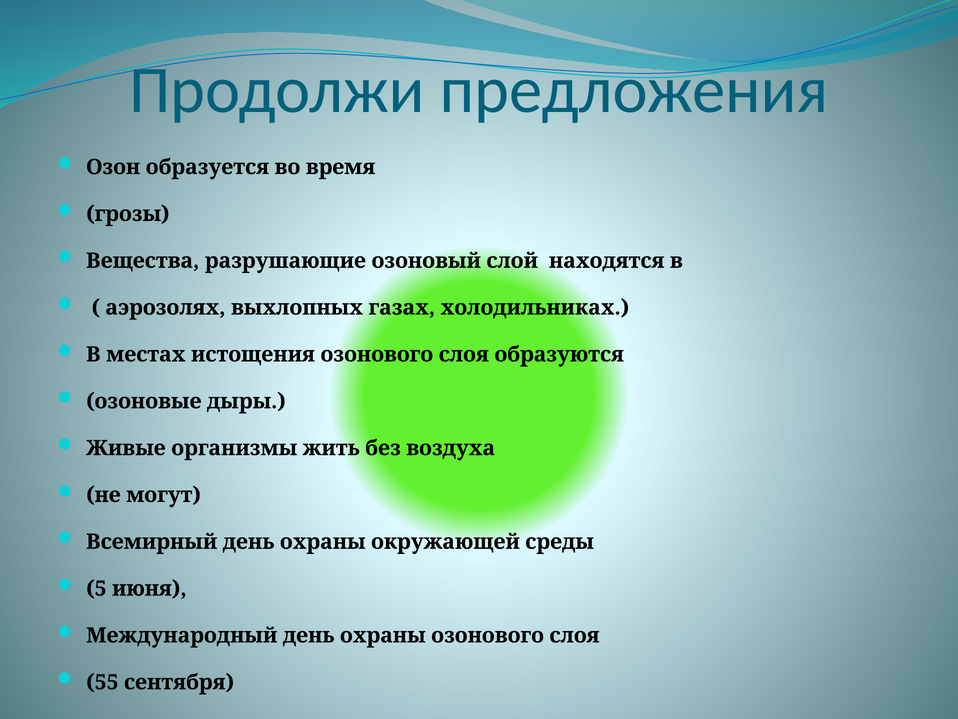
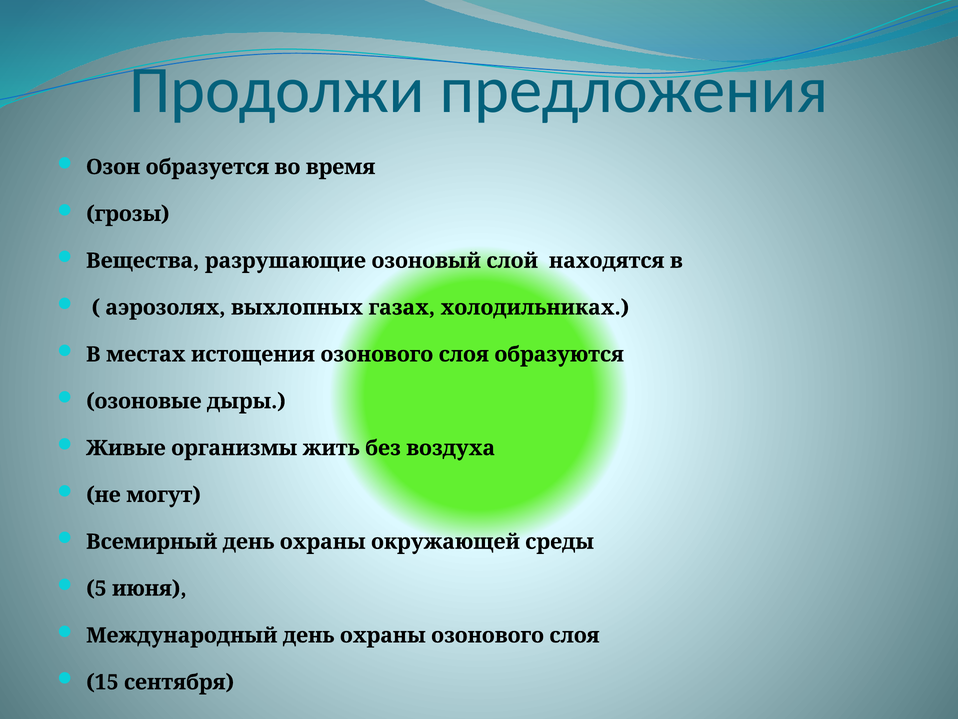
55: 55 -> 15 (102, 682)
